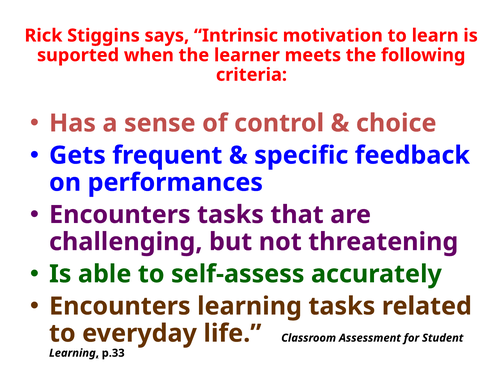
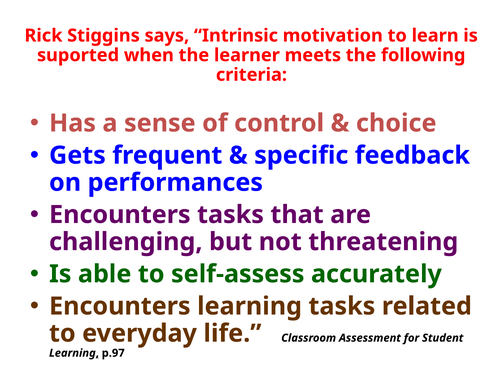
p.33: p.33 -> p.97 (113, 353)
